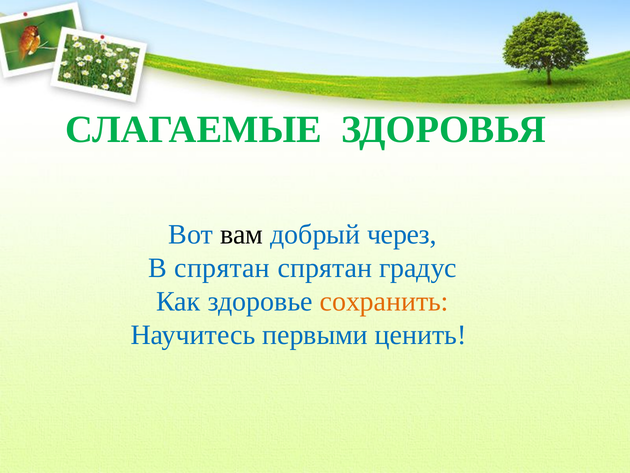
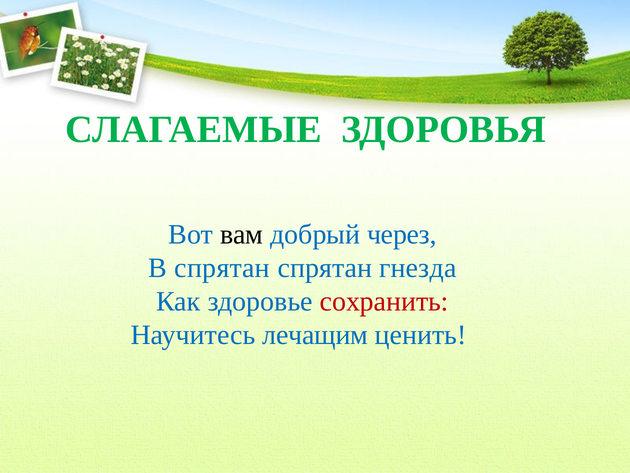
градус: градус -> гнезда (418, 268)
сохранить colour: orange -> red (384, 301)
первыми: первыми -> лечащим (315, 335)
